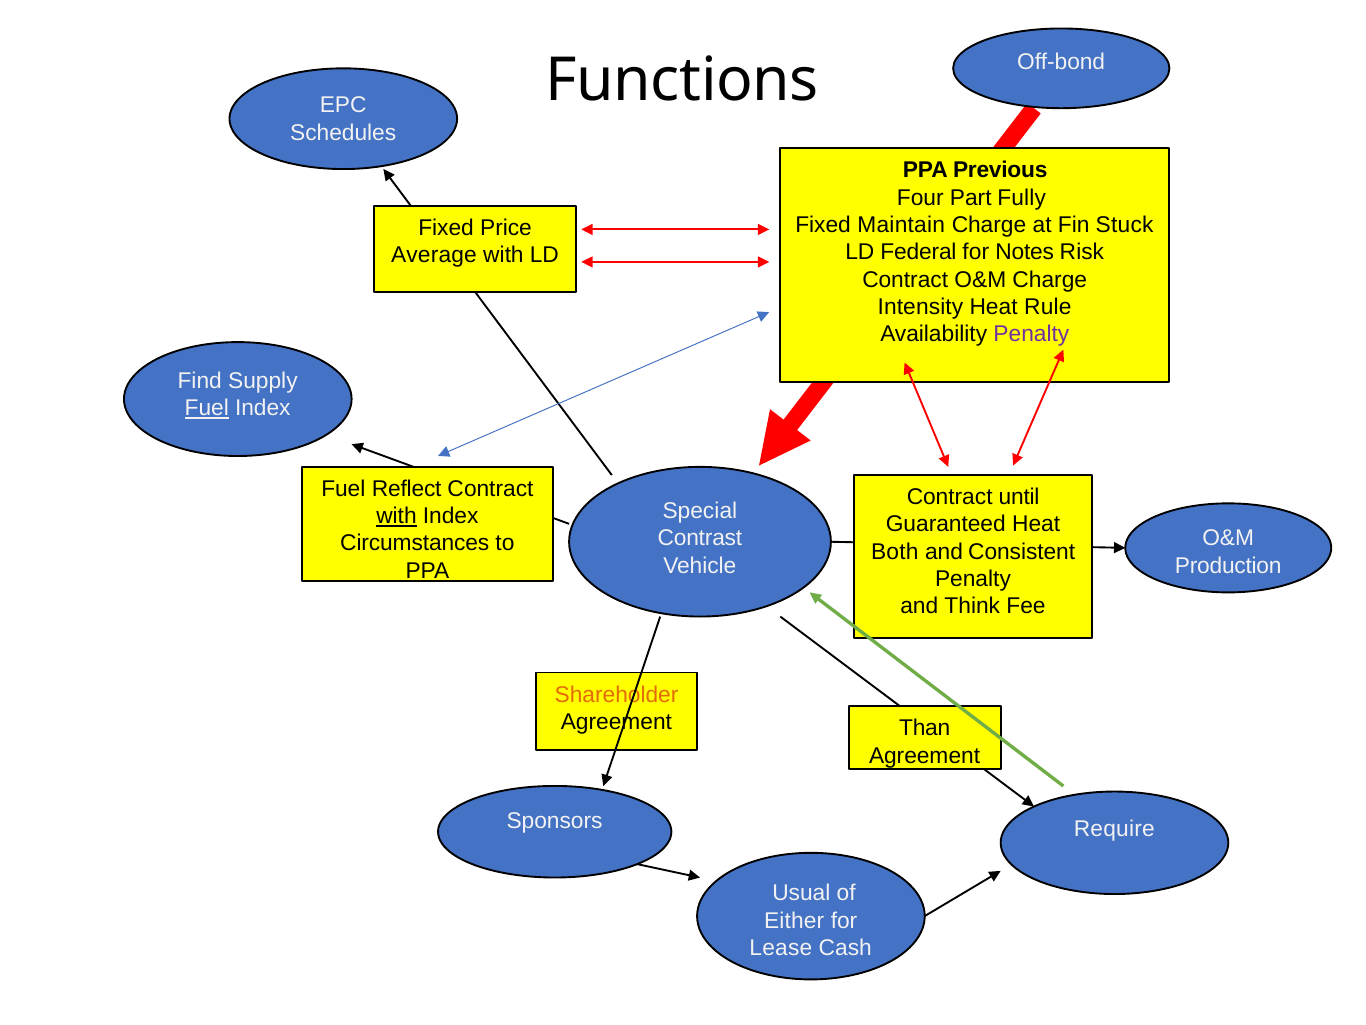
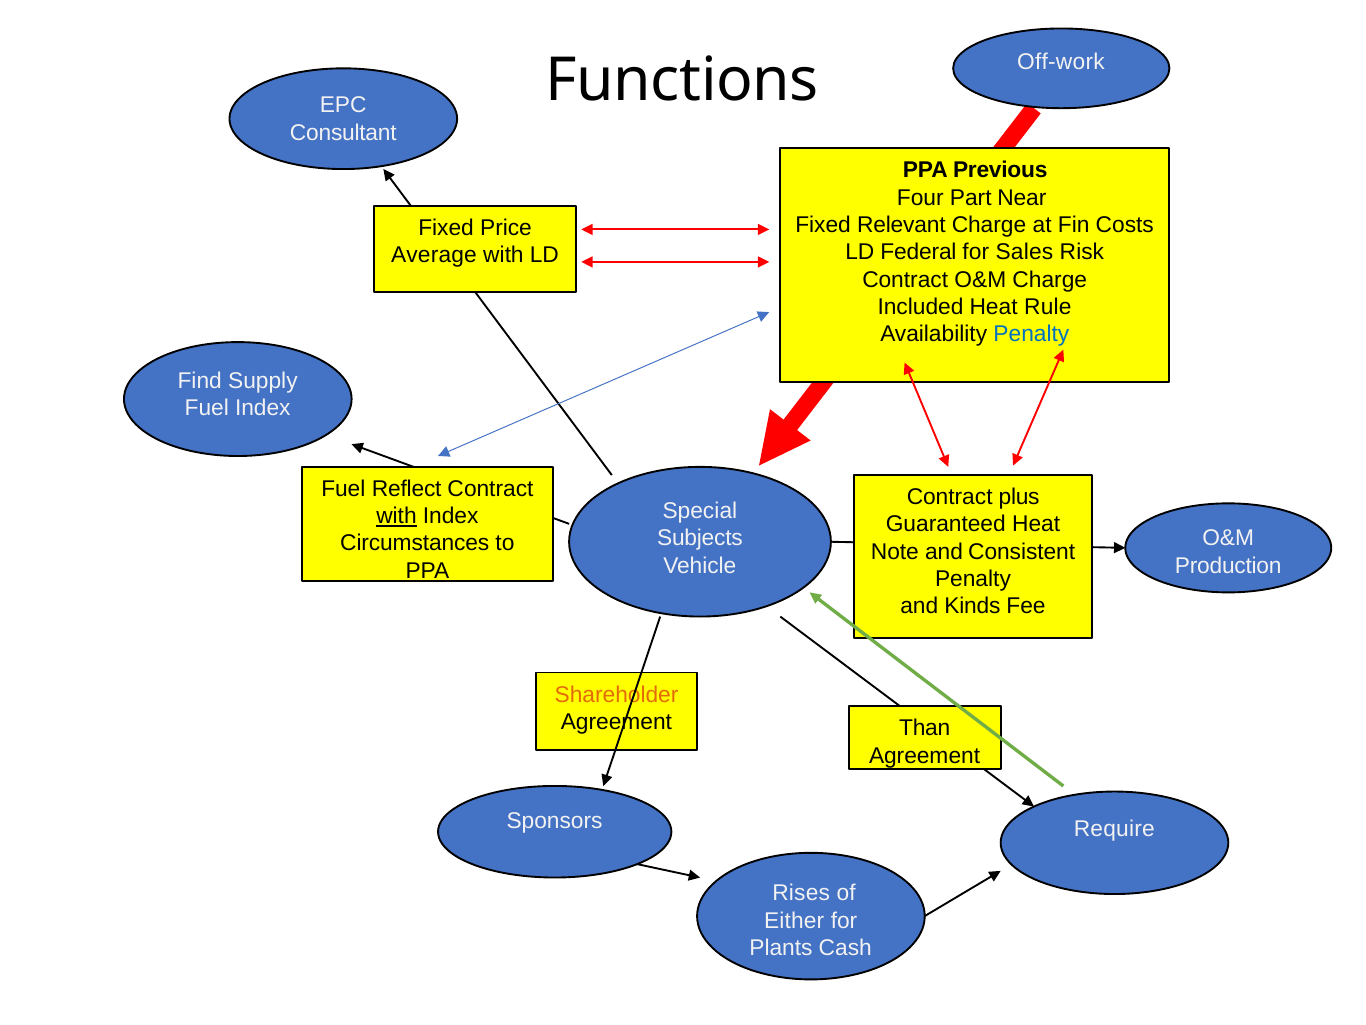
Off-bond: Off-bond -> Off-work (1061, 62)
Schedules: Schedules -> Consultant (343, 132)
Fully: Fully -> Near (1022, 198)
Maintain: Maintain -> Relevant (901, 225)
Stuck: Stuck -> Costs (1125, 225)
Notes: Notes -> Sales (1024, 252)
Intensity: Intensity -> Included (921, 307)
Penalty colour: purple -> blue (1031, 334)
Fuel underline: present -> none (207, 408)
until: until -> plus (1019, 497)
Contrast: Contrast -> Subjects (700, 538)
Both: Both -> Note (895, 552)
Think: Think -> Kinds (972, 606)
Usual: Usual -> Rises (801, 893)
Lease: Lease -> Plants (781, 948)
